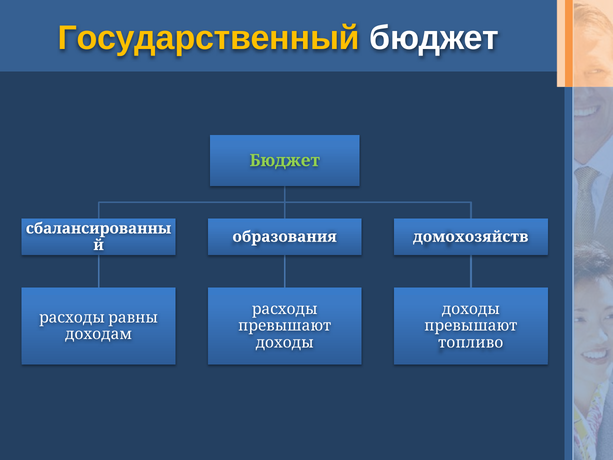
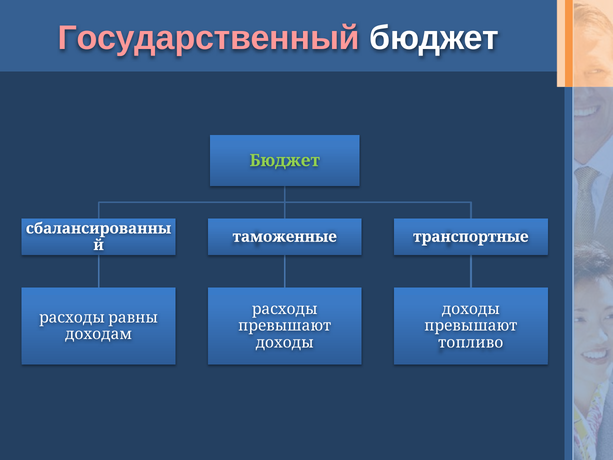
Государственный colour: yellow -> pink (209, 38)
образования: образования -> таможенные (285, 237)
домохозяйств: домохозяйств -> транспортные (471, 237)
